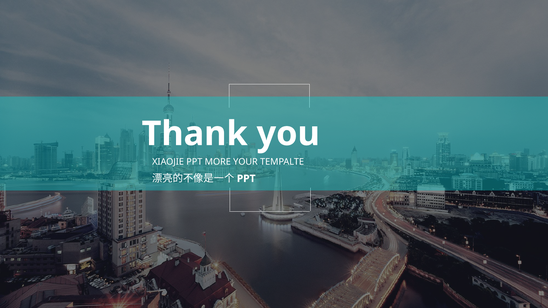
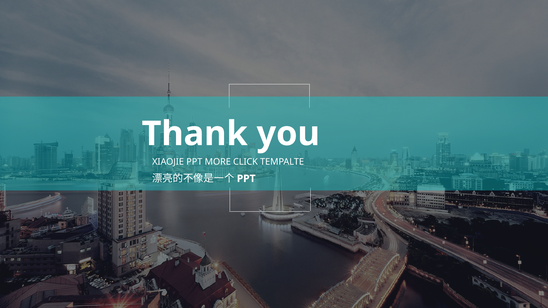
YOUR: YOUR -> CLICK (246, 162)
